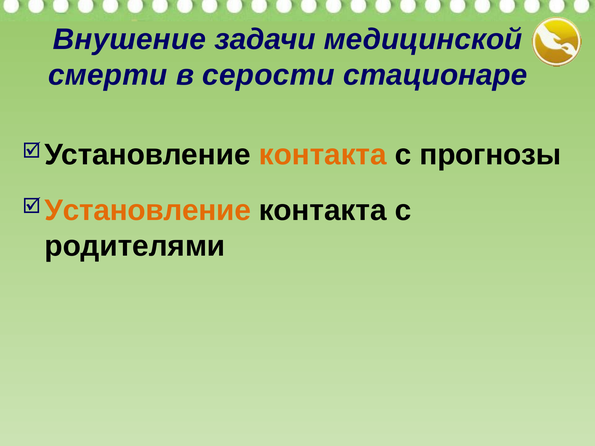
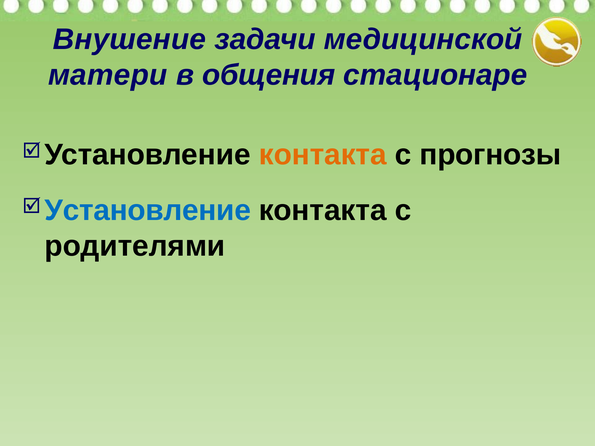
смерти: смерти -> матери (108, 75)
серости: серости -> общения (269, 75)
Установление colour: orange -> blue (148, 210)
